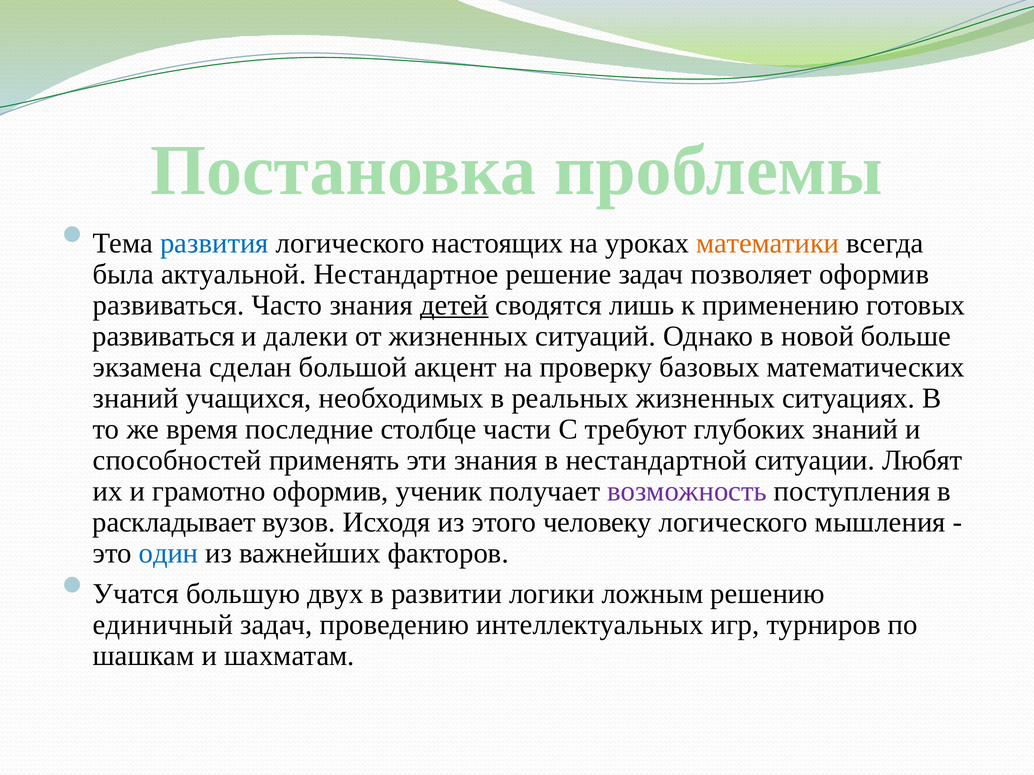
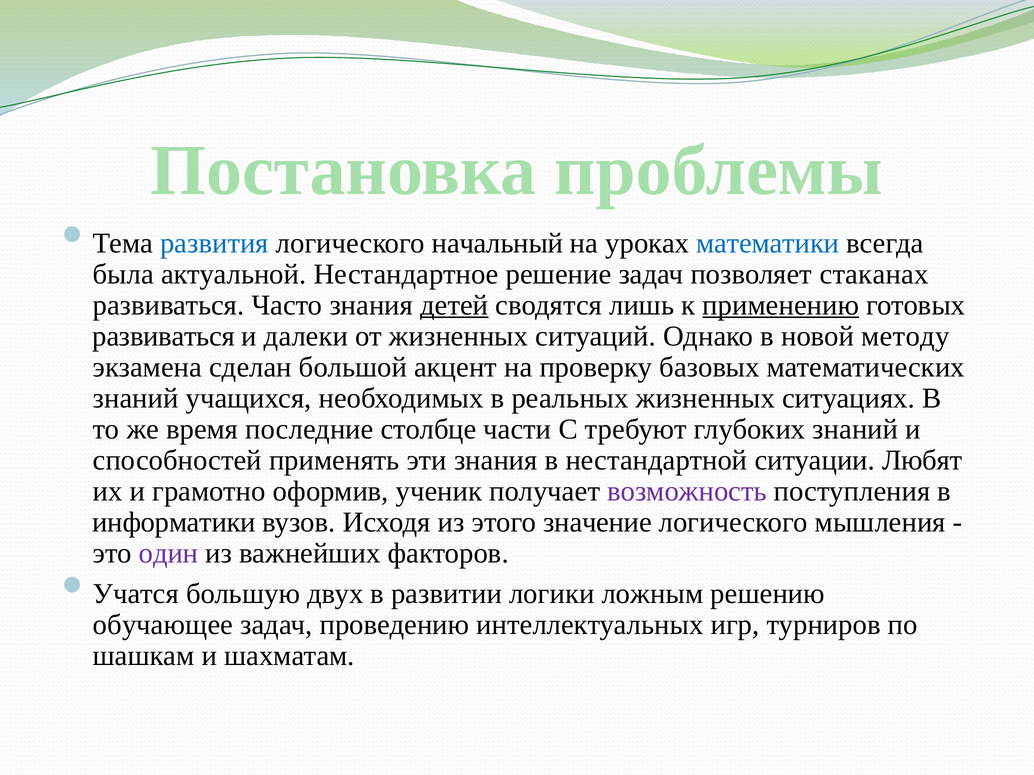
настоящих: настоящих -> начальный (498, 243)
математики colour: orange -> blue (768, 243)
позволяет оформив: оформив -> стаканах (874, 274)
применению underline: none -> present (781, 305)
больше: больше -> методу (906, 336)
раскладывает: раскладывает -> информатики (174, 522)
человеку: человеку -> значение (598, 522)
один colour: blue -> purple (168, 553)
единичный: единичный -> обучающее (163, 625)
